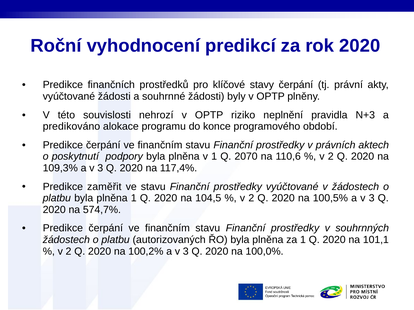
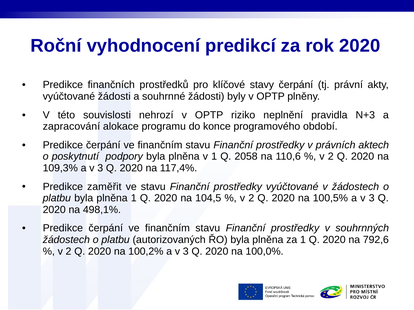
predikováno: predikováno -> zapracování (71, 127)
2070: 2070 -> 2058 (246, 157)
574,7%: 574,7% -> 498,1% (102, 210)
101,1: 101,1 -> 792,6 (376, 240)
